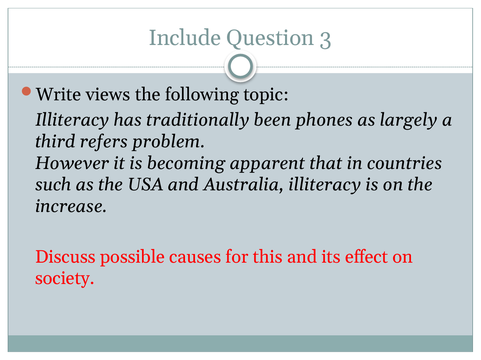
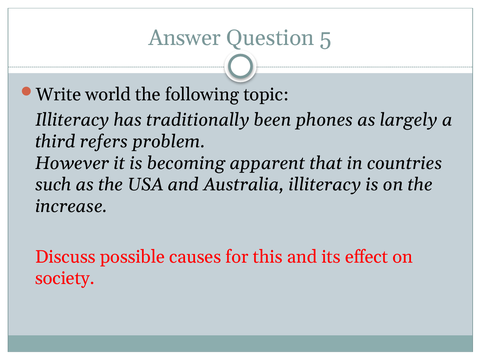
Include: Include -> Answer (185, 38)
3: 3 -> 5 (326, 38)
views: views -> world (108, 95)
